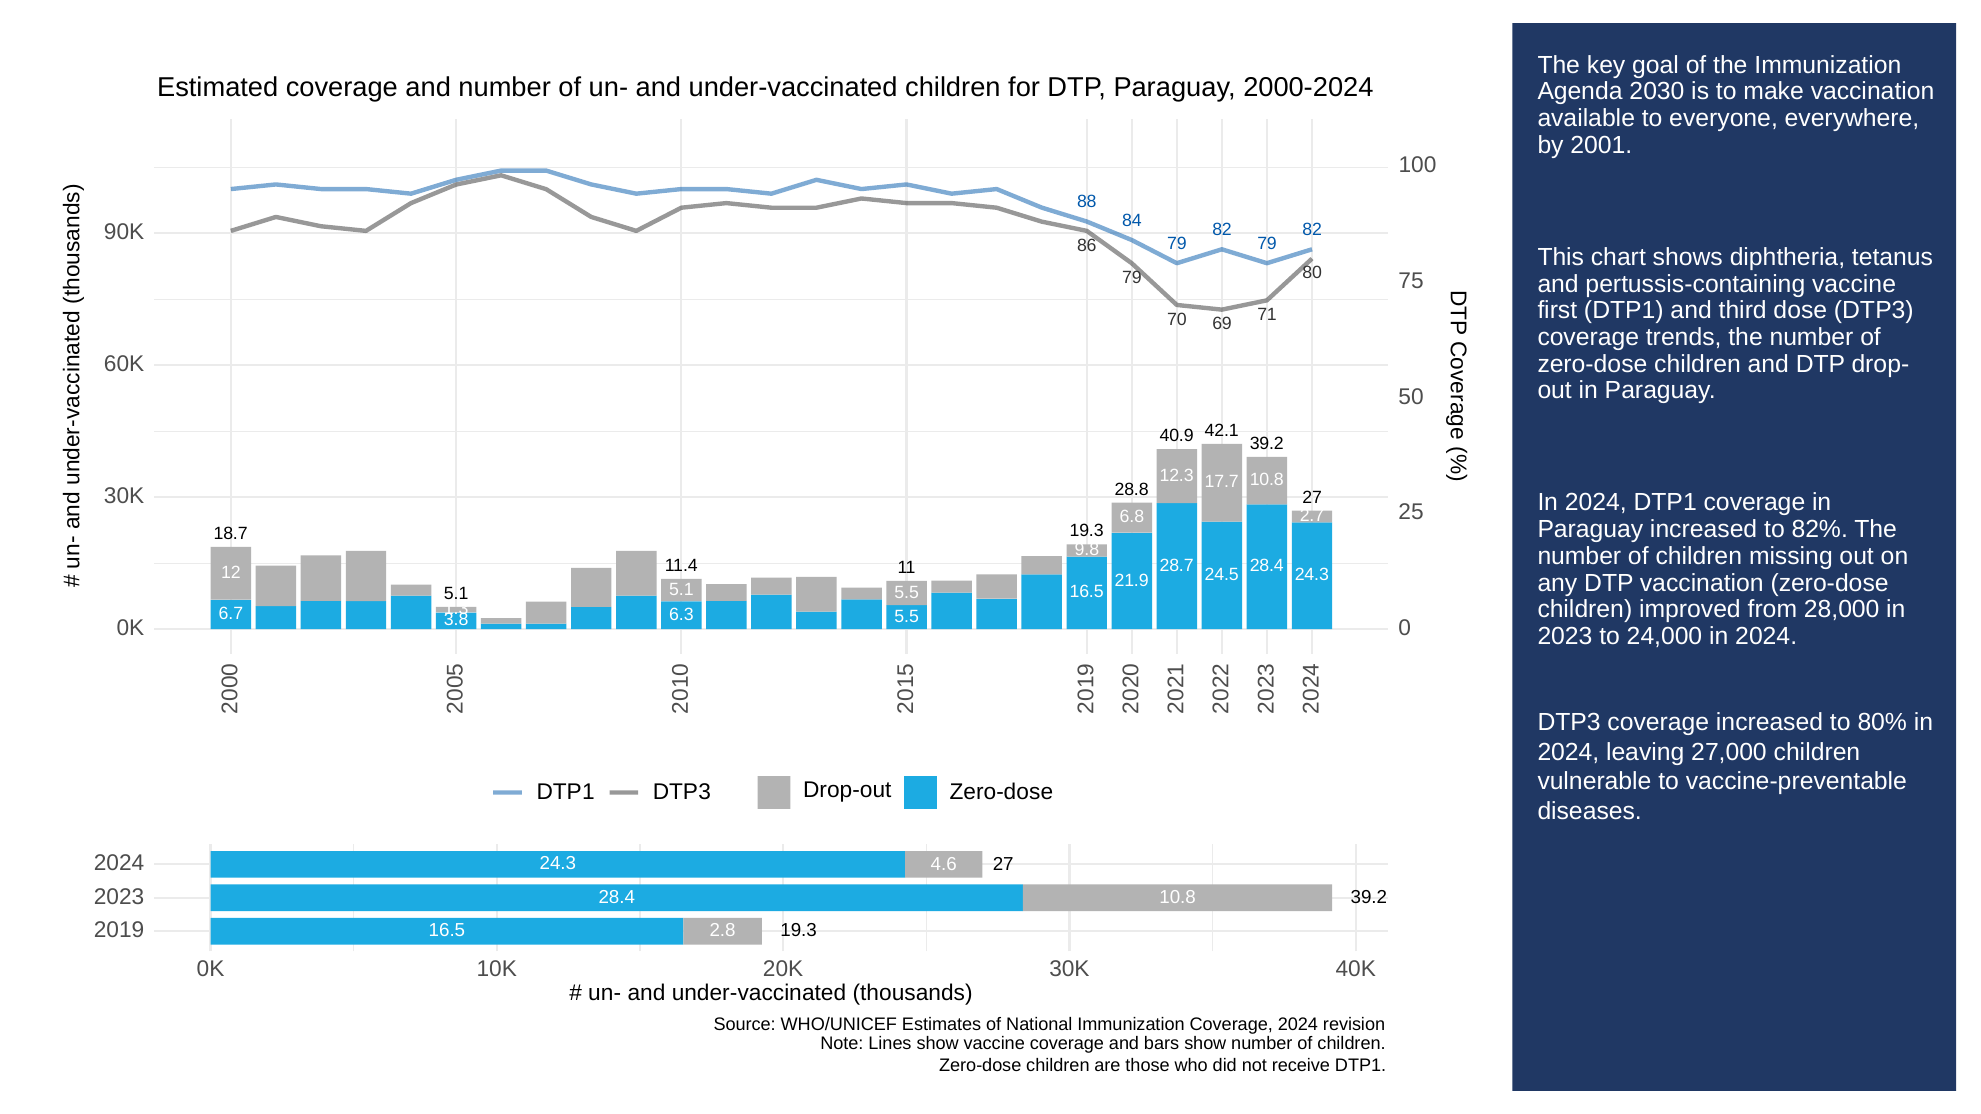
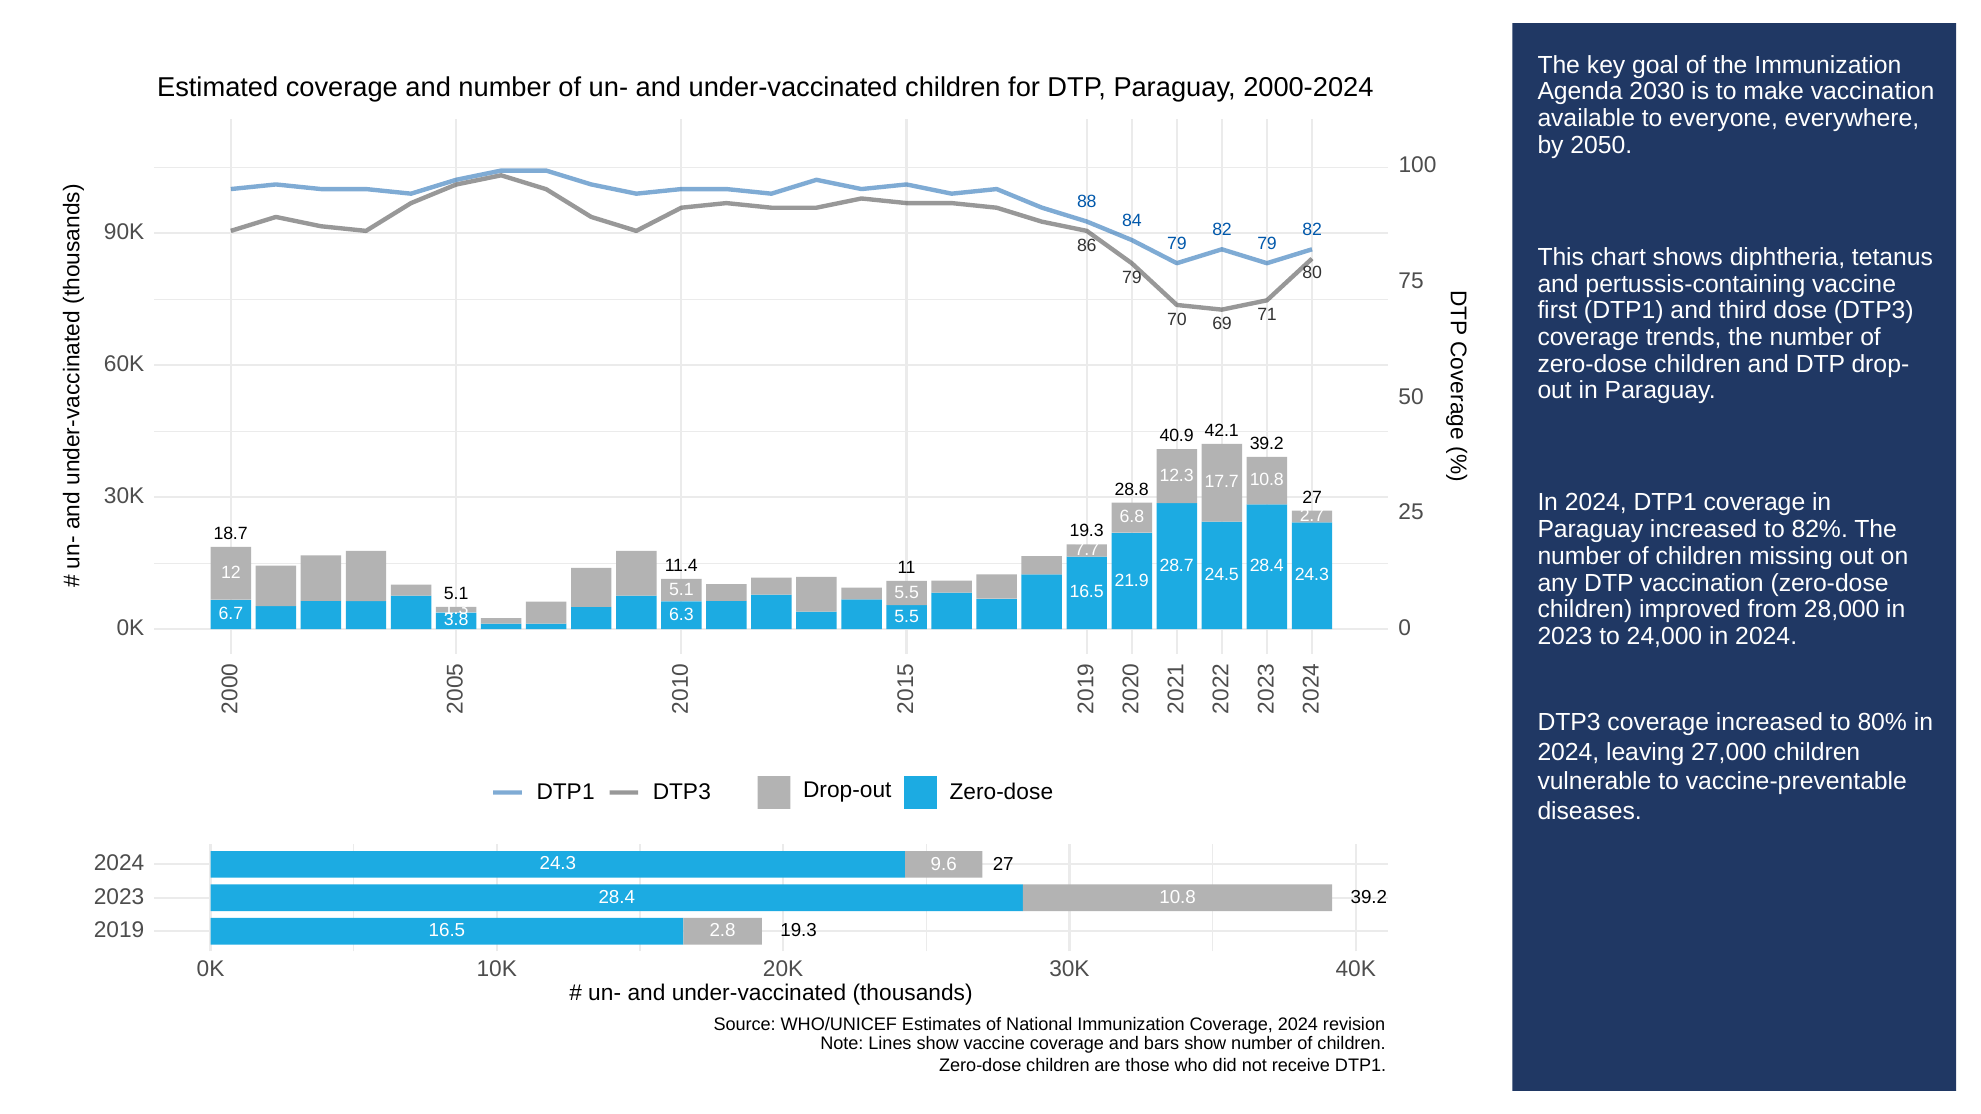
2001: 2001 -> 2050 (1601, 145)
9.8: 9.8 -> 7.7 (1087, 550)
4.6: 4.6 -> 9.6 (944, 864)
